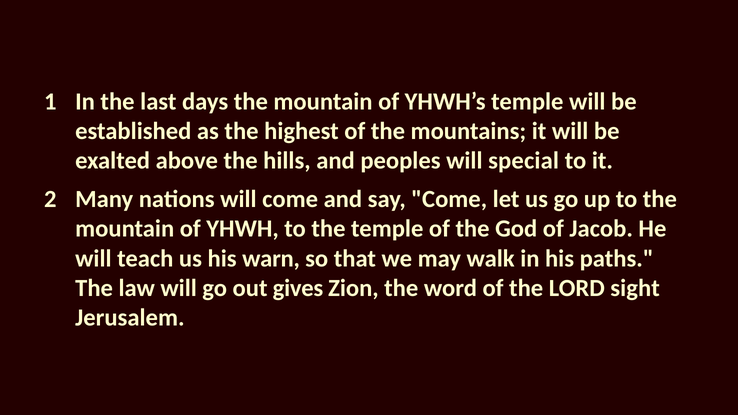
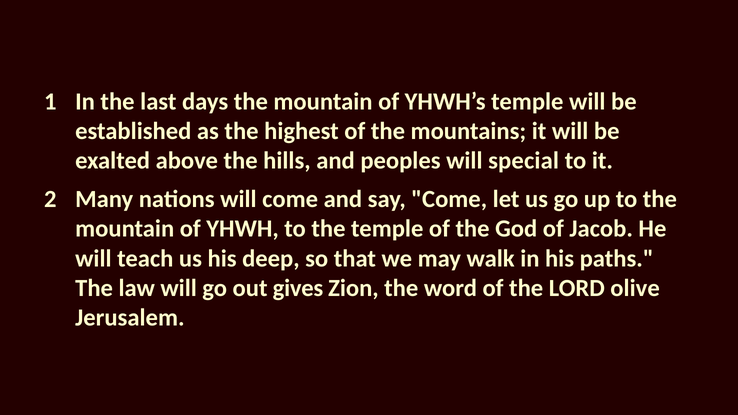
warn: warn -> deep (271, 258)
sight: sight -> olive (635, 288)
